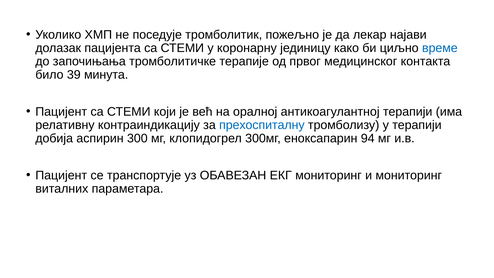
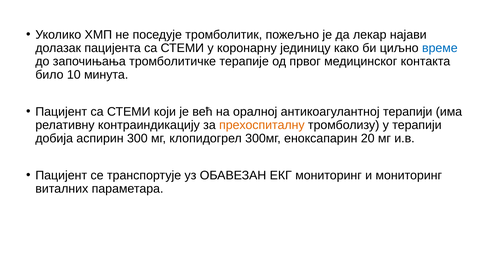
39: 39 -> 10 (74, 75)
прехоспиталну colour: blue -> orange (262, 125)
94: 94 -> 20 (368, 138)
